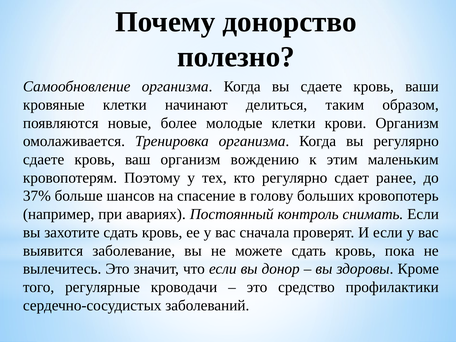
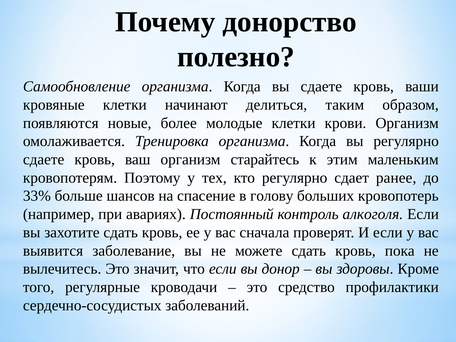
вождению: вождению -> старайтесь (265, 159)
37%: 37% -> 33% (37, 196)
снимать: снимать -> алкоголя (373, 214)
